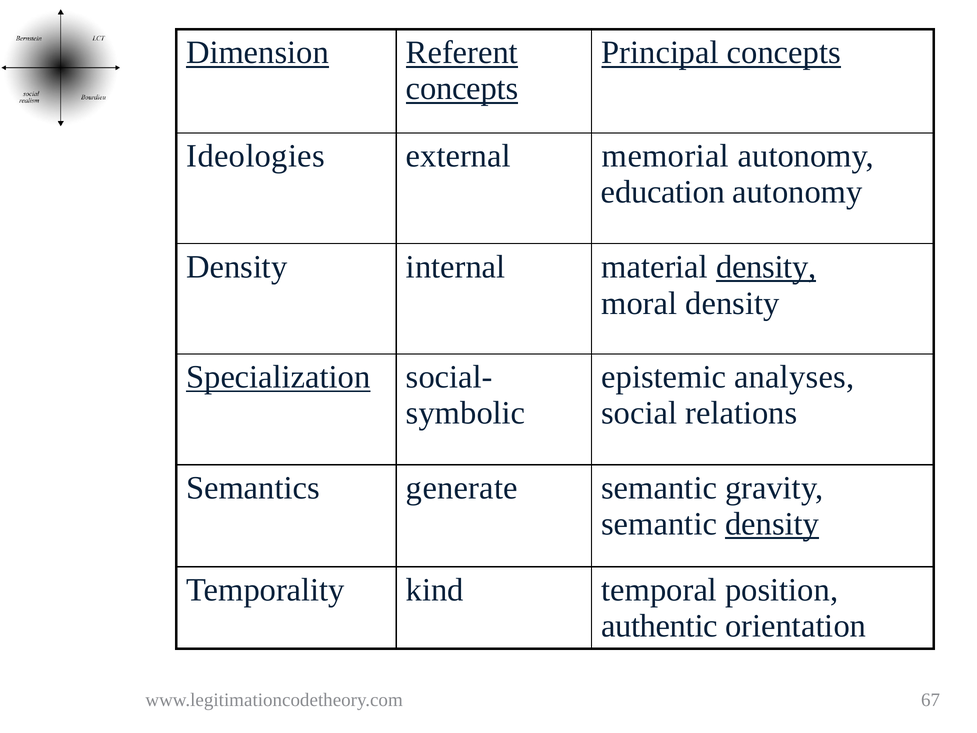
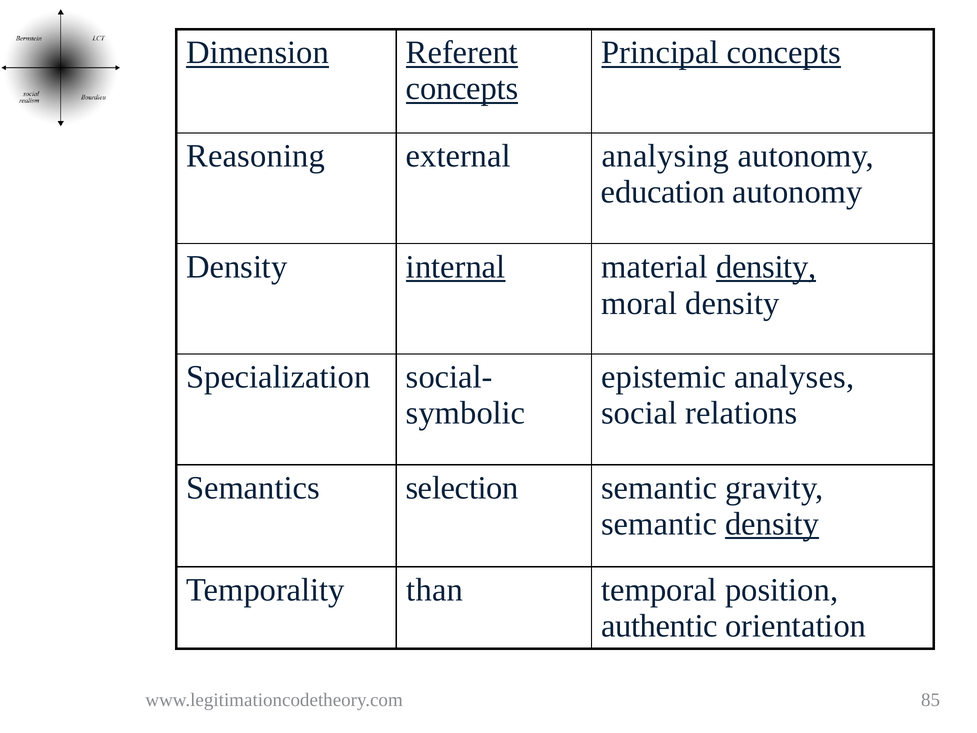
Ideologies: Ideologies -> Reasoning (256, 156)
memorial: memorial -> analysing (665, 156)
internal underline: none -> present (456, 267)
Specialization underline: present -> none (278, 377)
generate: generate -> selection (462, 488)
kind: kind -> than (435, 590)
67: 67 -> 85 (931, 700)
